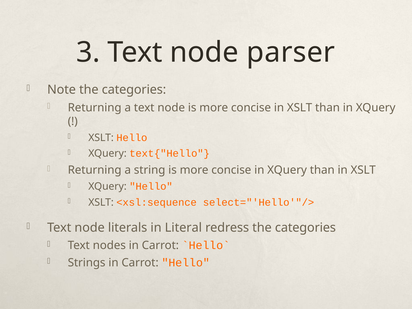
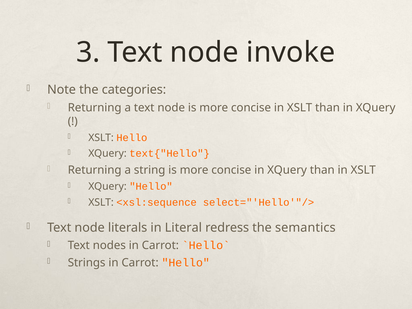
parser: parser -> invoke (291, 52)
redress the categories: categories -> semantics (305, 228)
